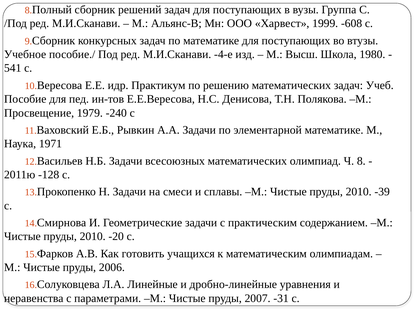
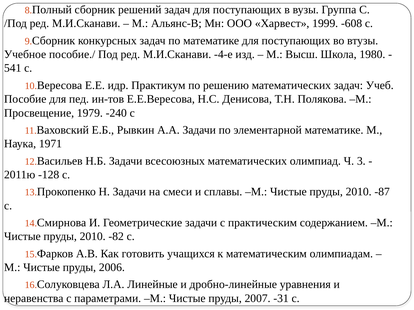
Ч 8: 8 -> 3 (361, 161)
-39: -39 -> -87 (382, 192)
-20: -20 -> -82 (116, 237)
